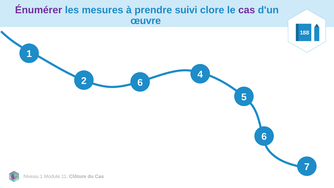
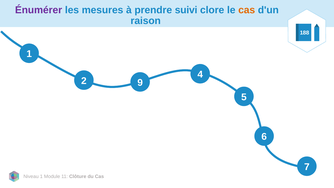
cas colour: purple -> orange (247, 10)
œuvre: œuvre -> raison (146, 21)
2 6: 6 -> 9 (140, 83)
